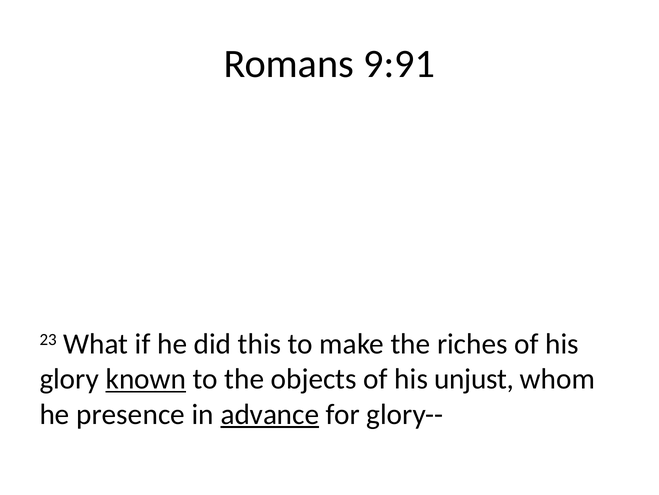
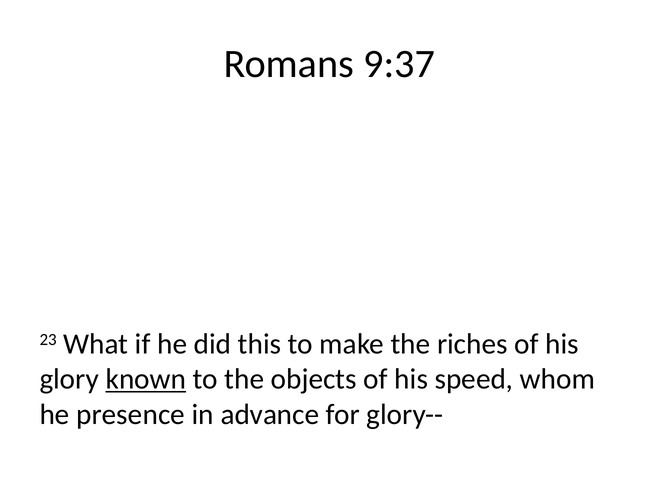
9:91: 9:91 -> 9:37 (399, 64)
unjust: unjust -> speed (474, 379)
advance underline: present -> none (270, 414)
